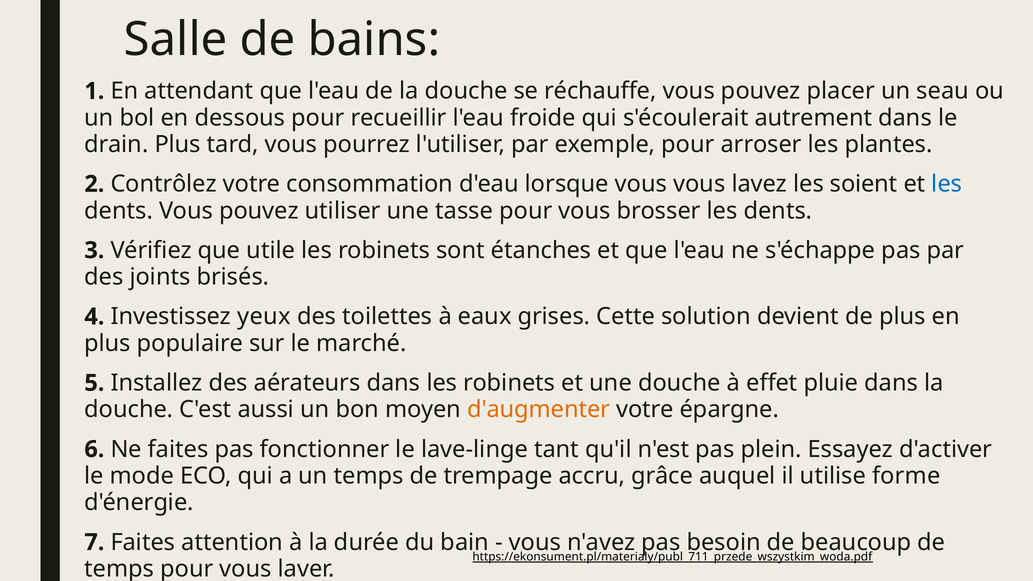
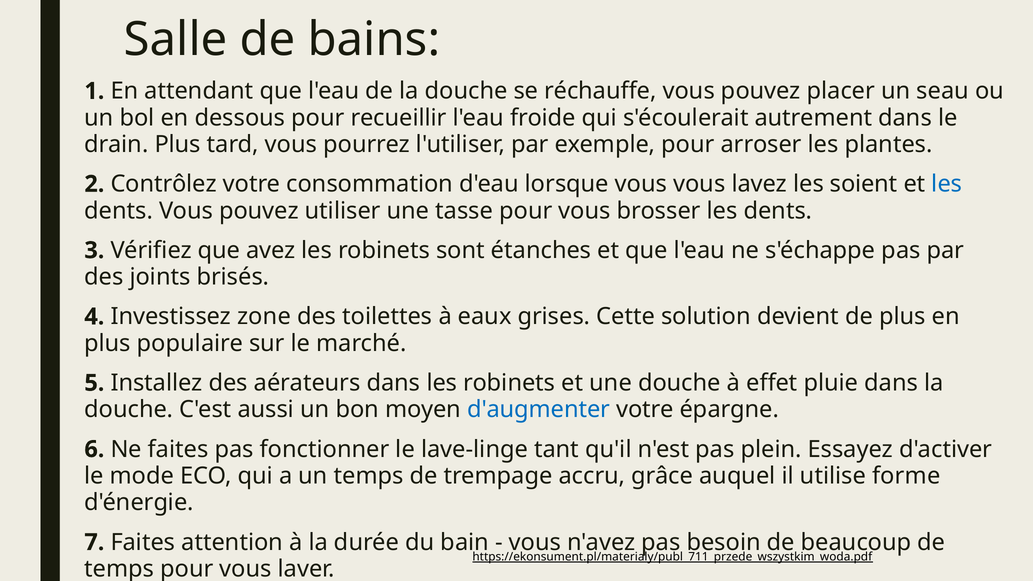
utile: utile -> avez (271, 250)
yeux: yeux -> zone (264, 317)
d'augmenter colour: orange -> blue (539, 410)
